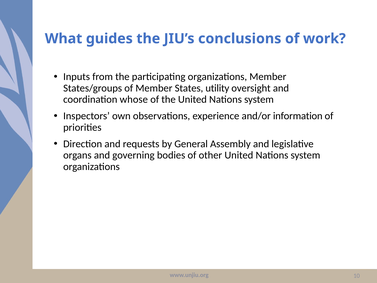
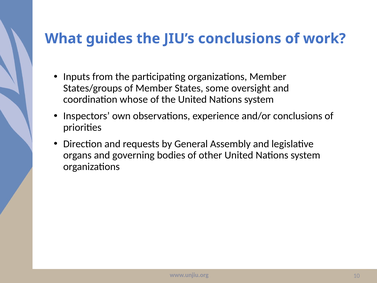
utility: utility -> some (217, 88)
and/or information: information -> conclusions (298, 116)
